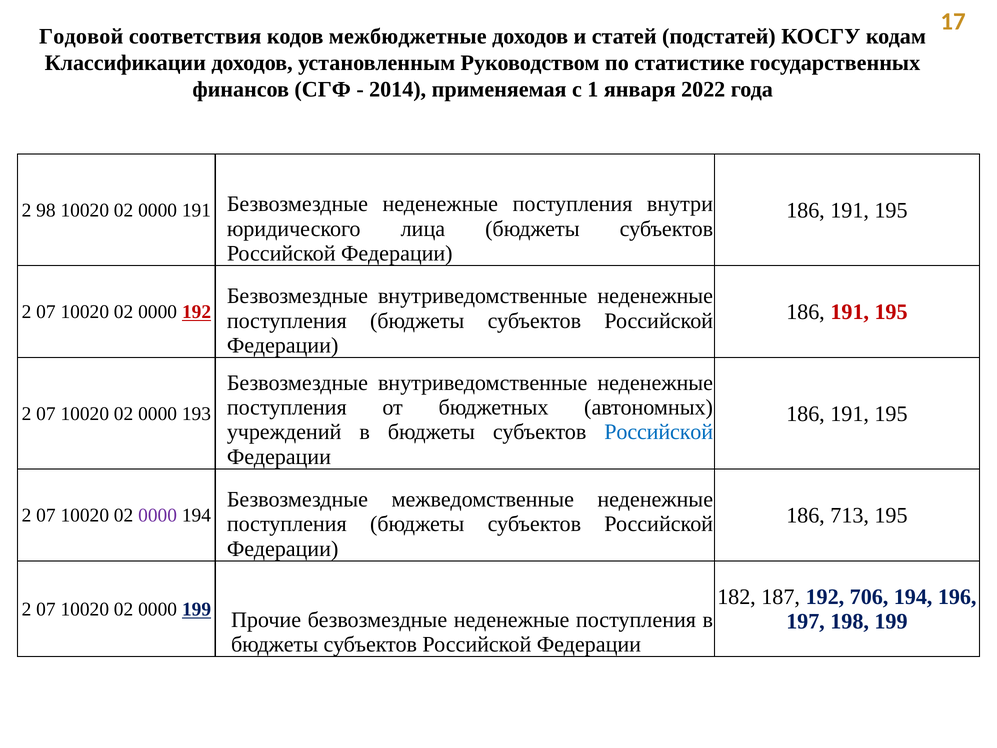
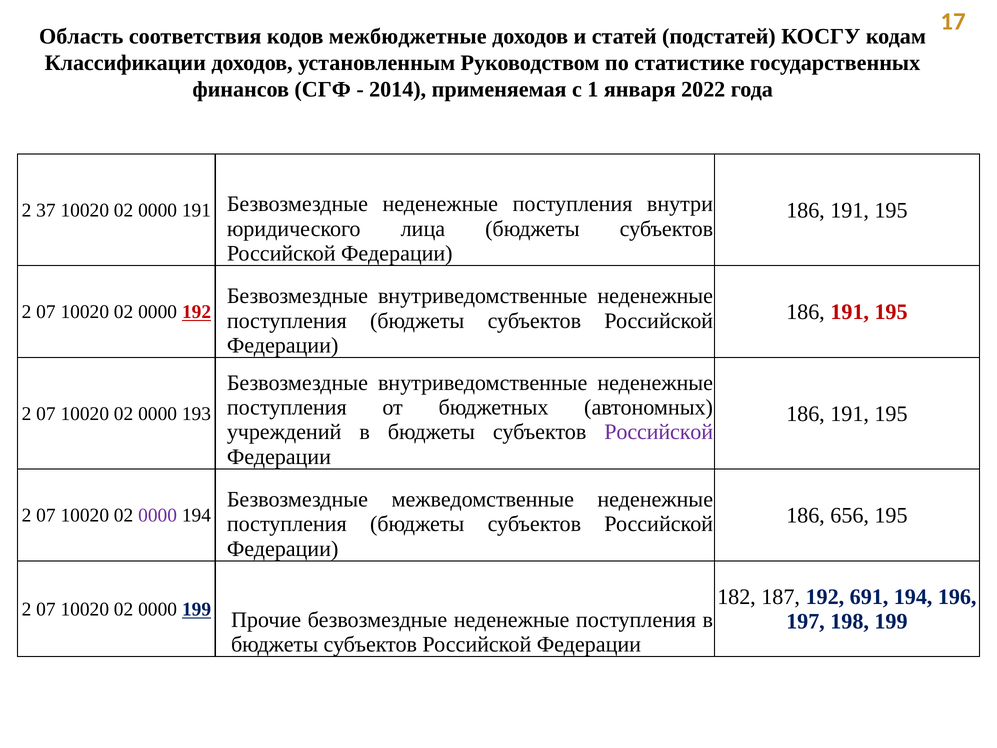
Годовой: Годовой -> Область (81, 36)
98: 98 -> 37 (46, 210)
Российской colour: blue -> purple (659, 432)
713: 713 -> 656 (850, 515)
706: 706 -> 691 (869, 597)
